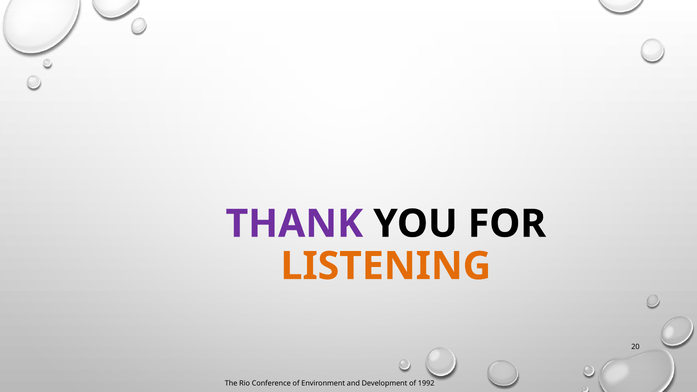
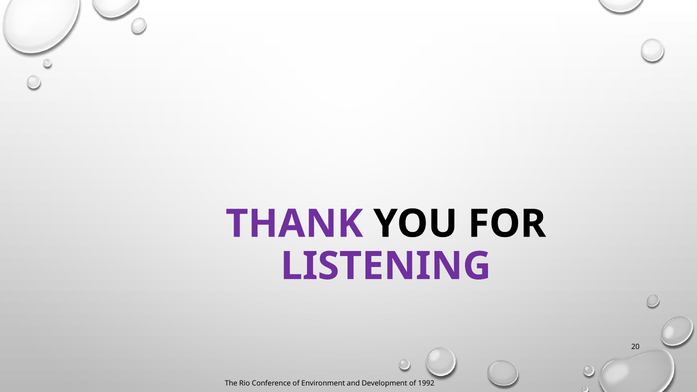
LISTENING colour: orange -> purple (386, 266)
